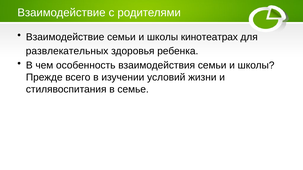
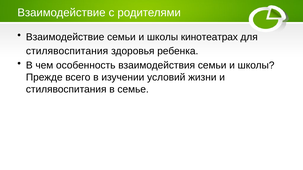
развлекательных: развлекательных -> стилявоспитания (67, 51)
